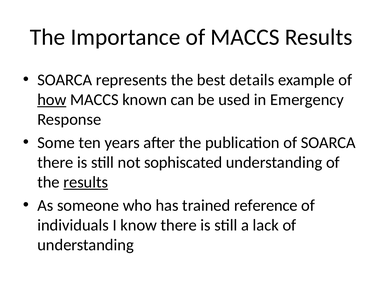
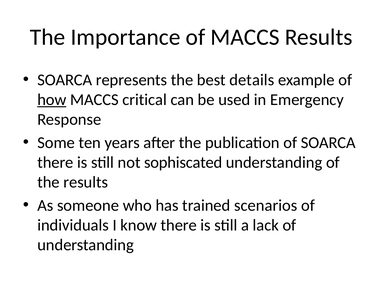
known: known -> critical (145, 100)
results underline: present -> none (86, 182)
reference: reference -> scenarios (266, 206)
